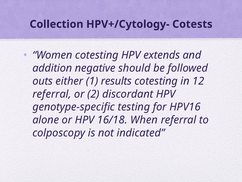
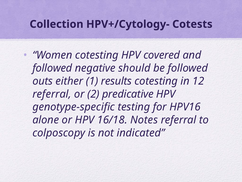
extends: extends -> covered (162, 55)
addition: addition -> followed (52, 68)
discordant: discordant -> predicative (128, 94)
When: When -> Notes (144, 120)
